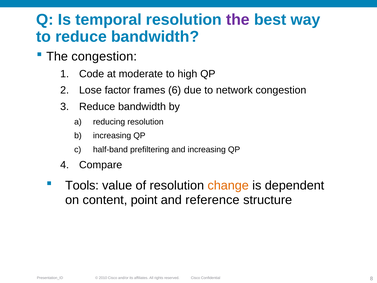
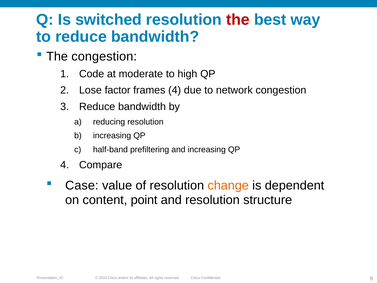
temporal: temporal -> switched (109, 20)
the colour: purple -> red (238, 20)
frames 6: 6 -> 4 (175, 90)
Tools: Tools -> Case (82, 185)
and reference: reference -> resolution (212, 200)
